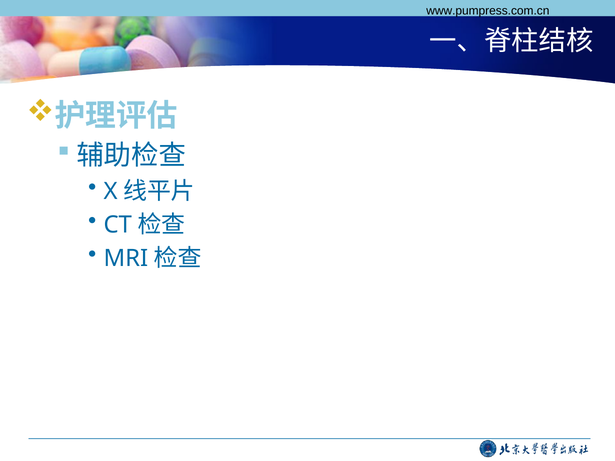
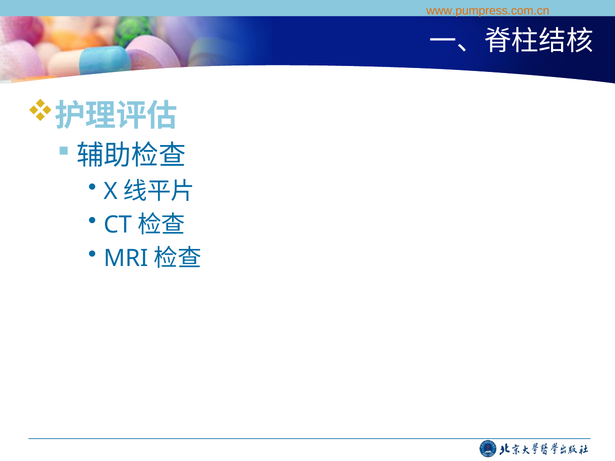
www.pumpress.com.cn colour: black -> orange (488, 11)
